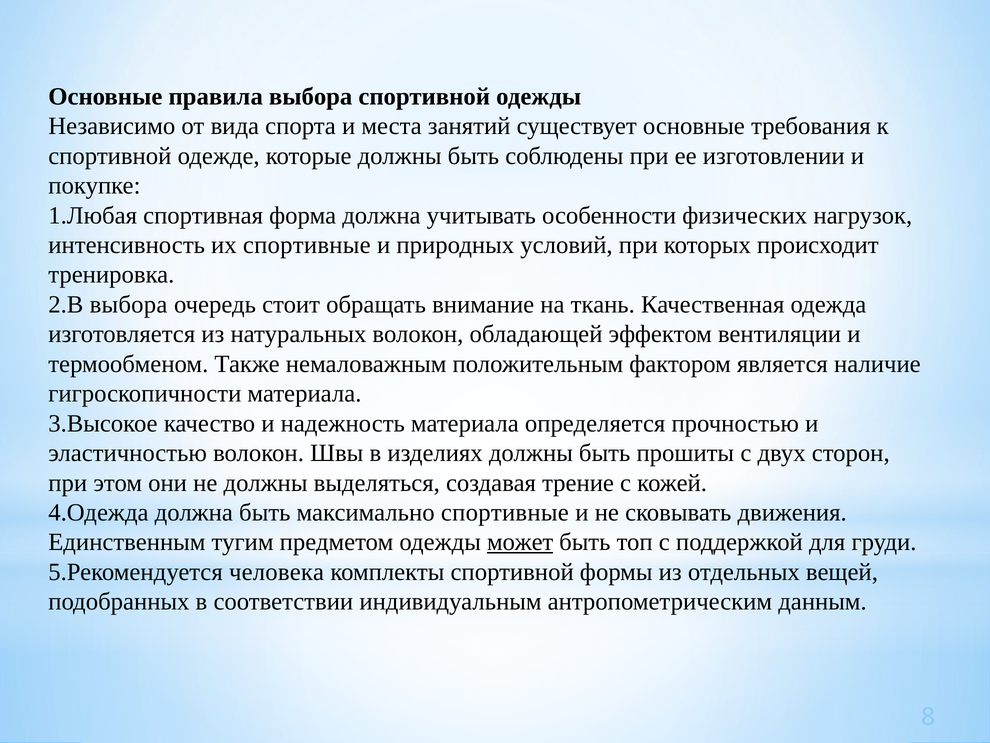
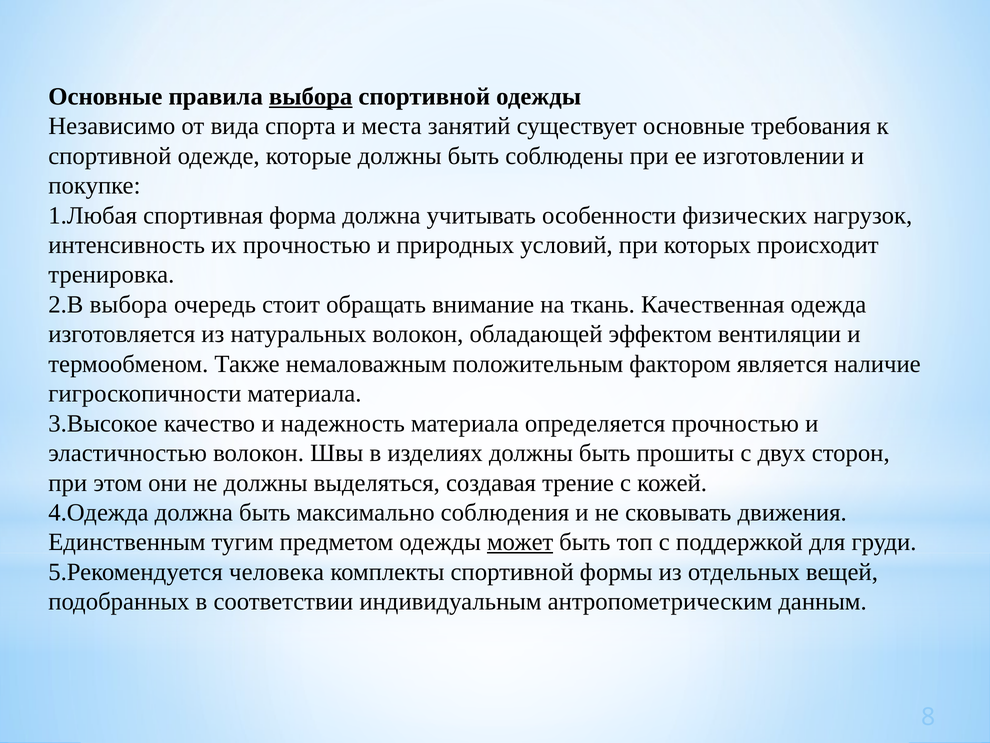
выбора underline: none -> present (311, 96)
их спортивные: спортивные -> прочностью (307, 245)
максимально спортивные: спортивные -> соблюдения (505, 512)
